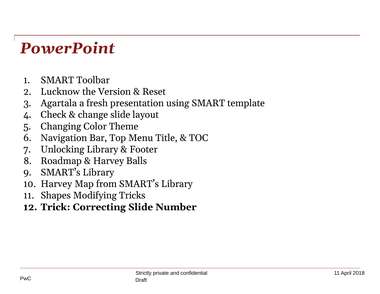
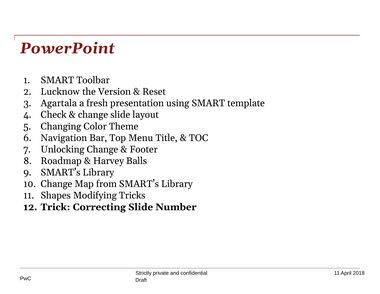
Unlocking Library: Library -> Change (102, 149)
Harvey: Harvey -> Change (56, 184)
